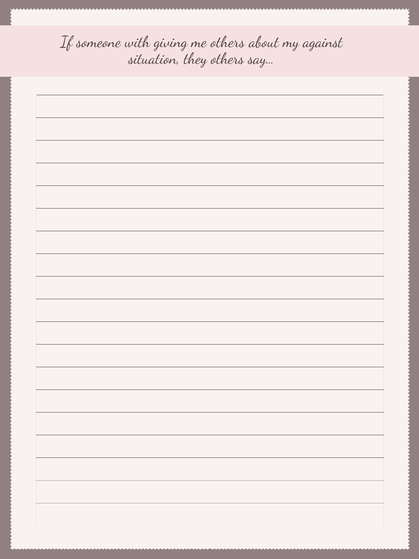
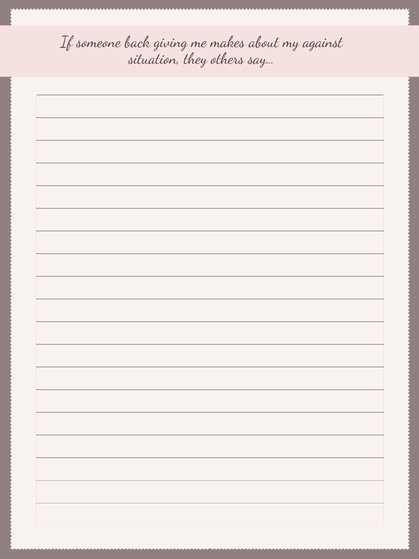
with: with -> back (137, 42)
me others: others -> makes (228, 42)
